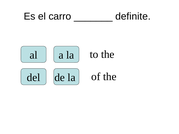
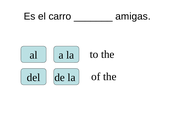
definite: definite -> amigas (133, 16)
